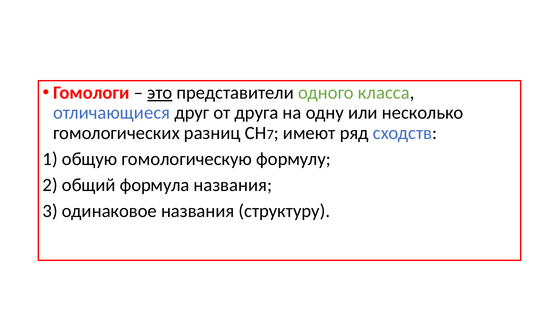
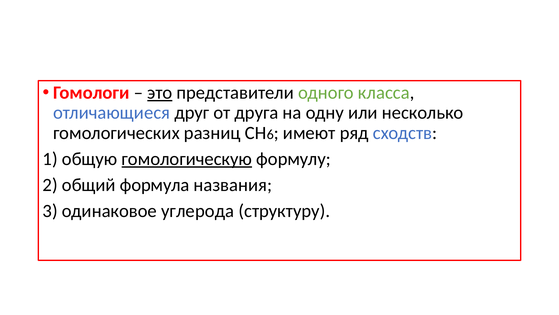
7: 7 -> 6 (270, 134)
гомологическую underline: none -> present (187, 159)
одинаковое названия: названия -> углерода (198, 211)
